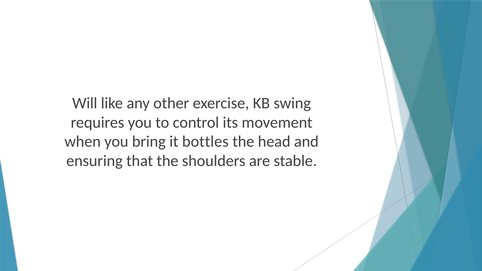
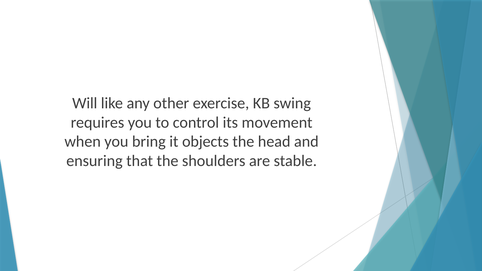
bottles: bottles -> objects (205, 142)
